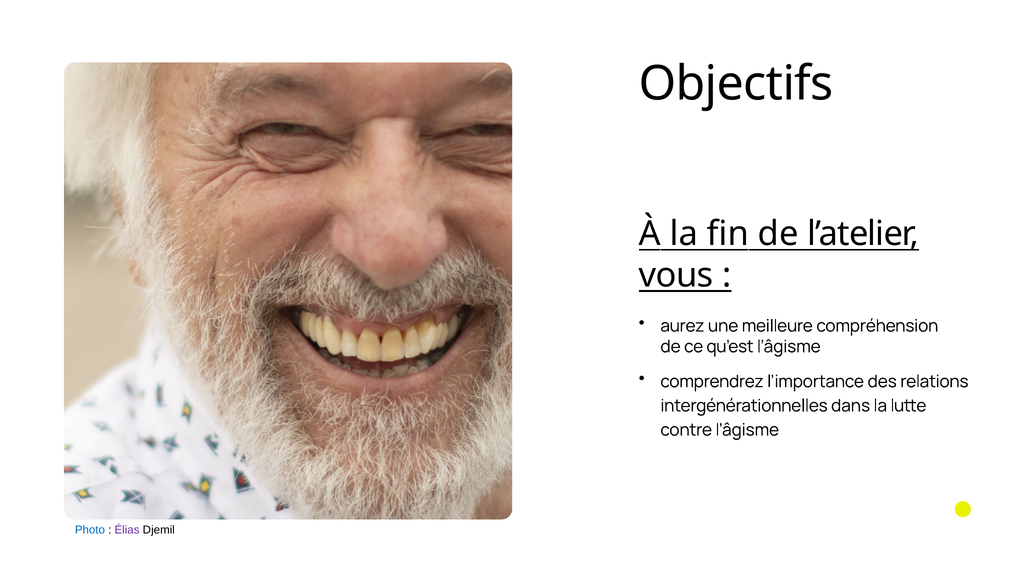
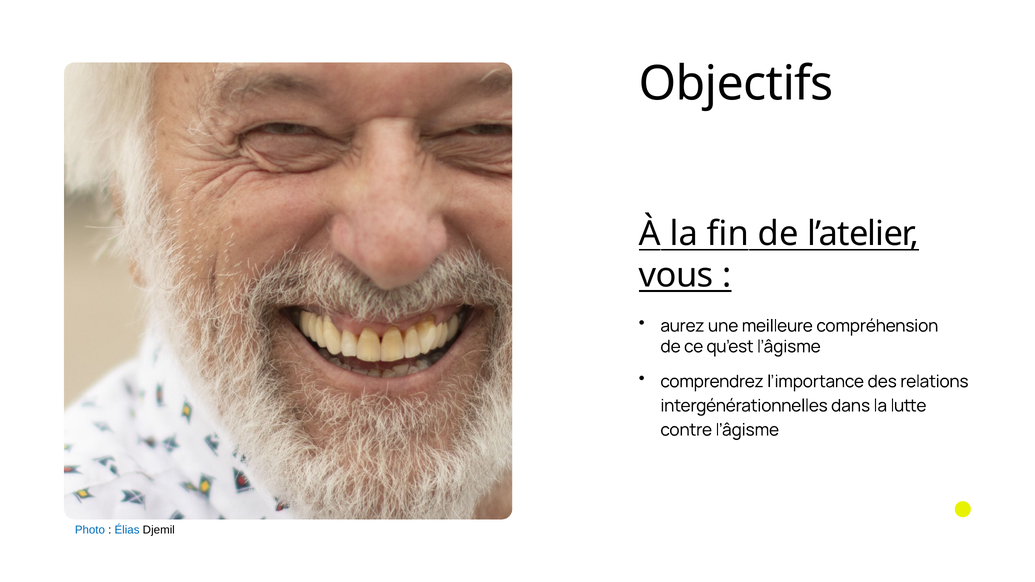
Élias colour: purple -> blue (127, 530)
